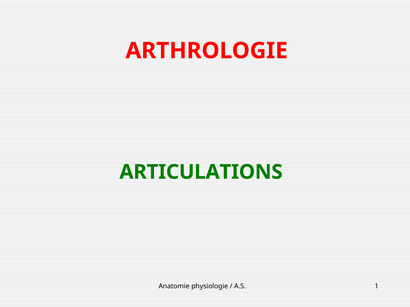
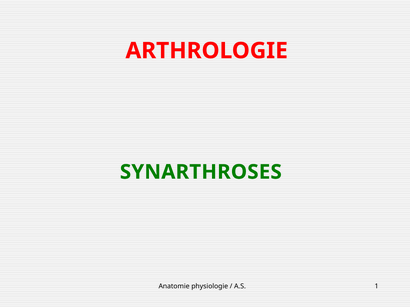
ARTICULATIONS: ARTICULATIONS -> SYNARTHROSES (201, 172)
